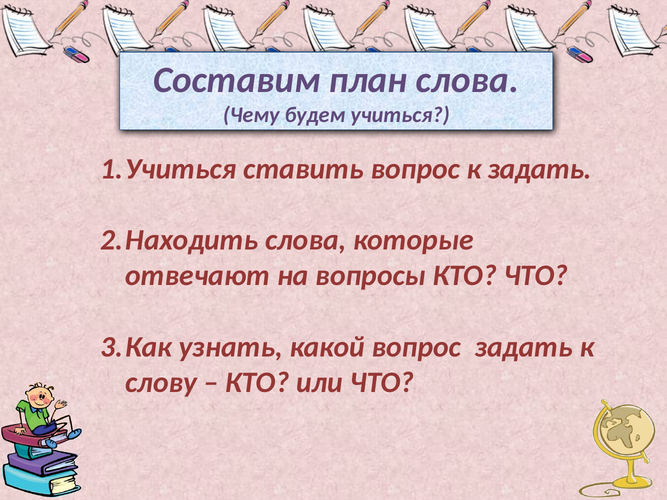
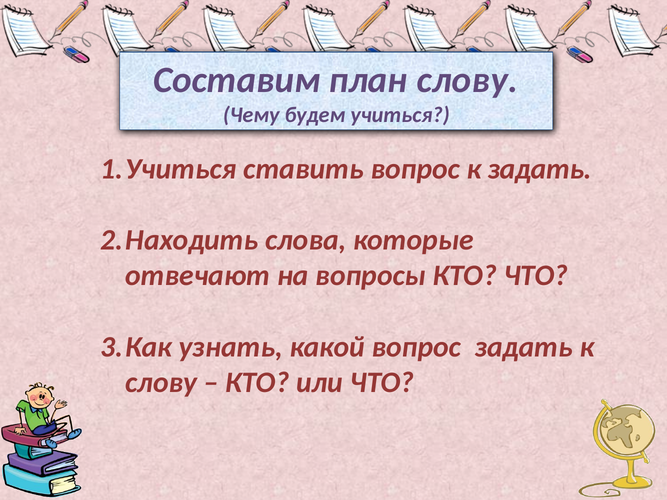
план слова: слова -> слову (467, 80)
